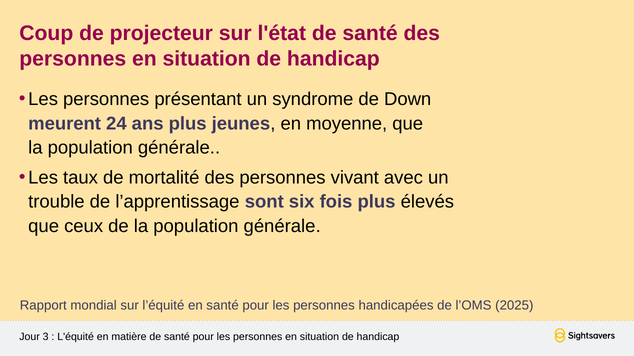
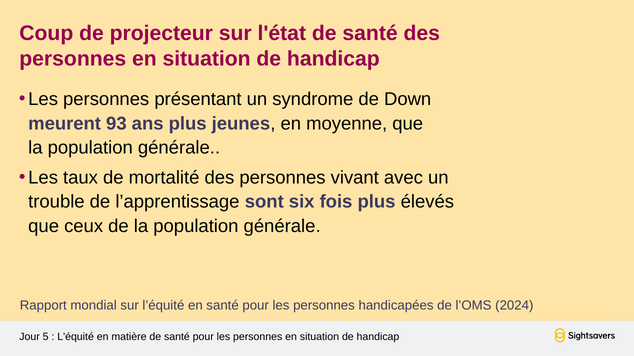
24: 24 -> 93 (116, 124)
2025: 2025 -> 2024 (514, 306)
3: 3 -> 5 (46, 337)
